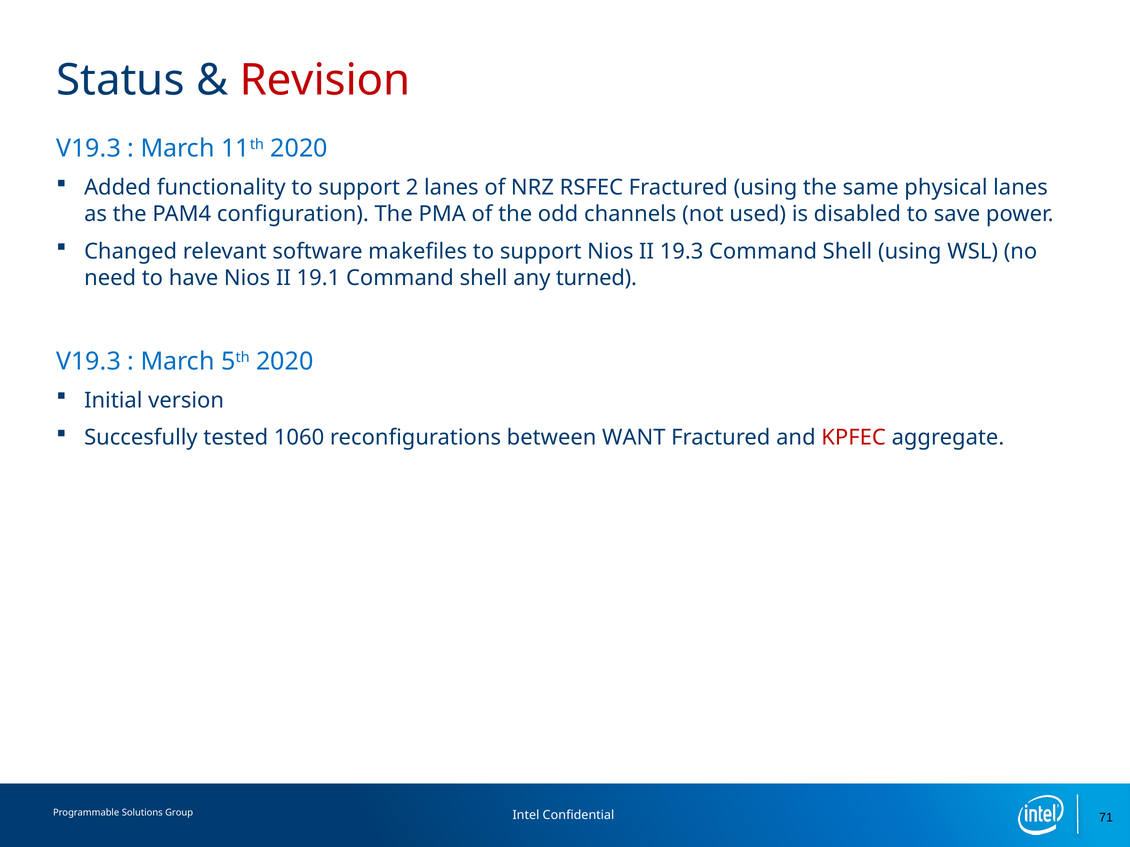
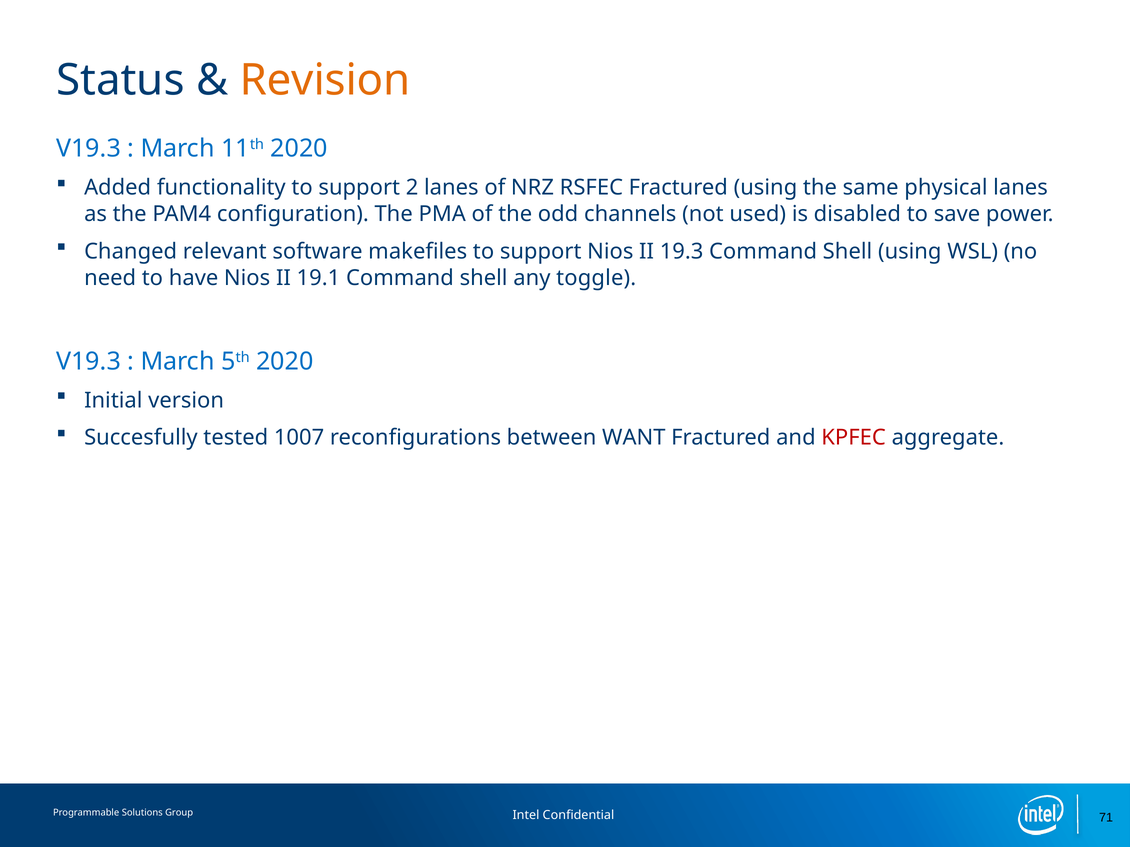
Revision colour: red -> orange (325, 80)
turned: turned -> toggle (596, 278)
1060: 1060 -> 1007 (299, 438)
